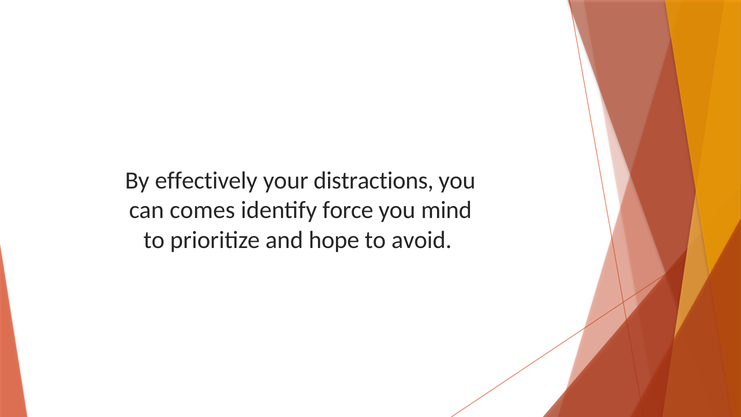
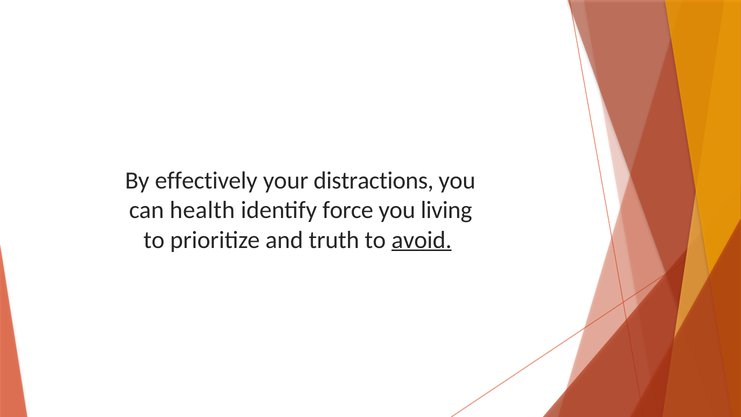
comes: comes -> health (202, 210)
mind: mind -> living (446, 210)
hope: hope -> truth (334, 240)
avoid underline: none -> present (422, 240)
